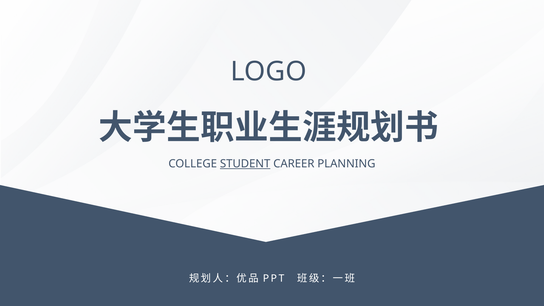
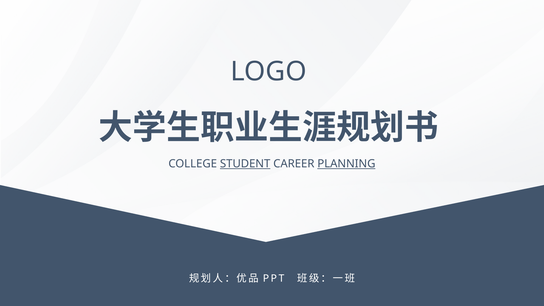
PLANNING underline: none -> present (346, 164)
